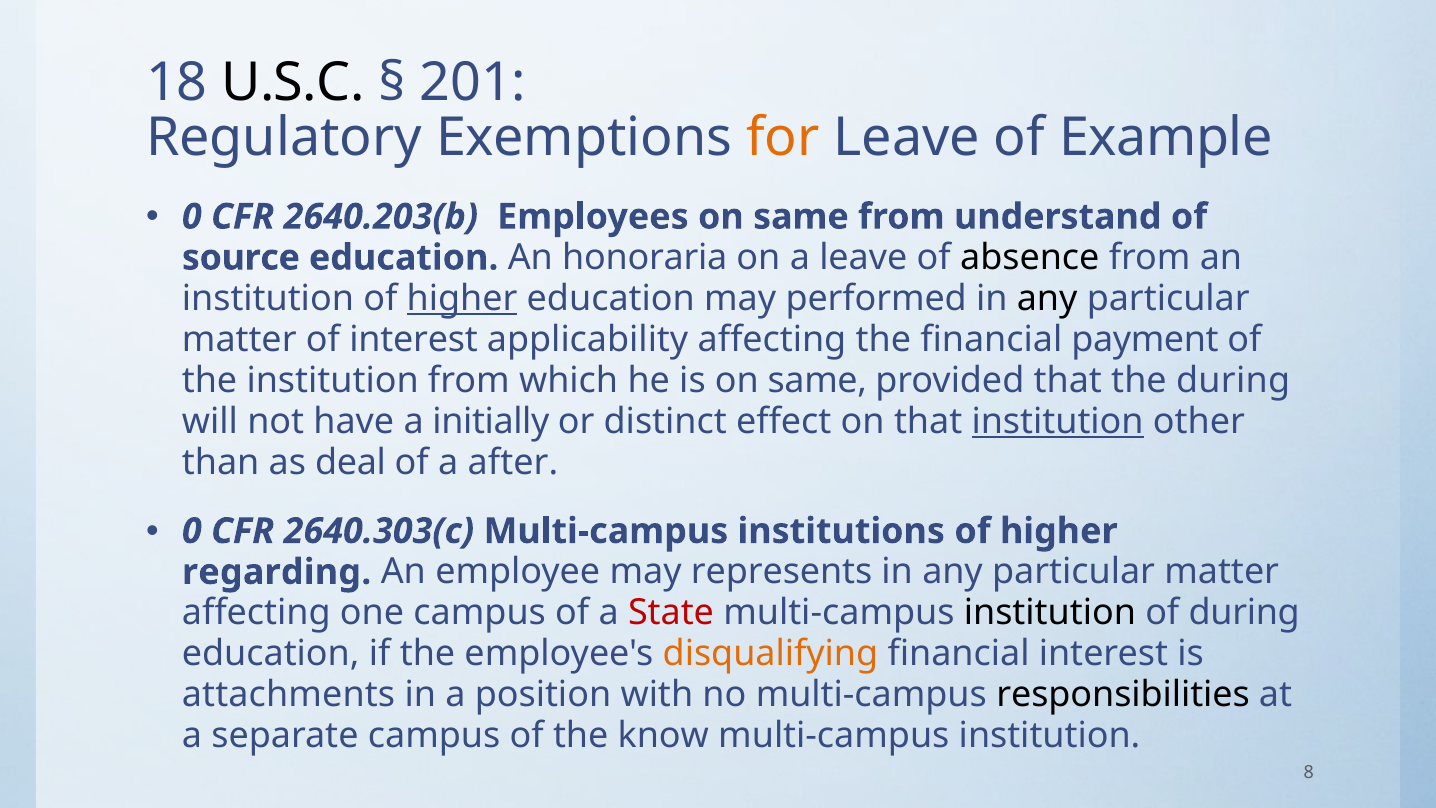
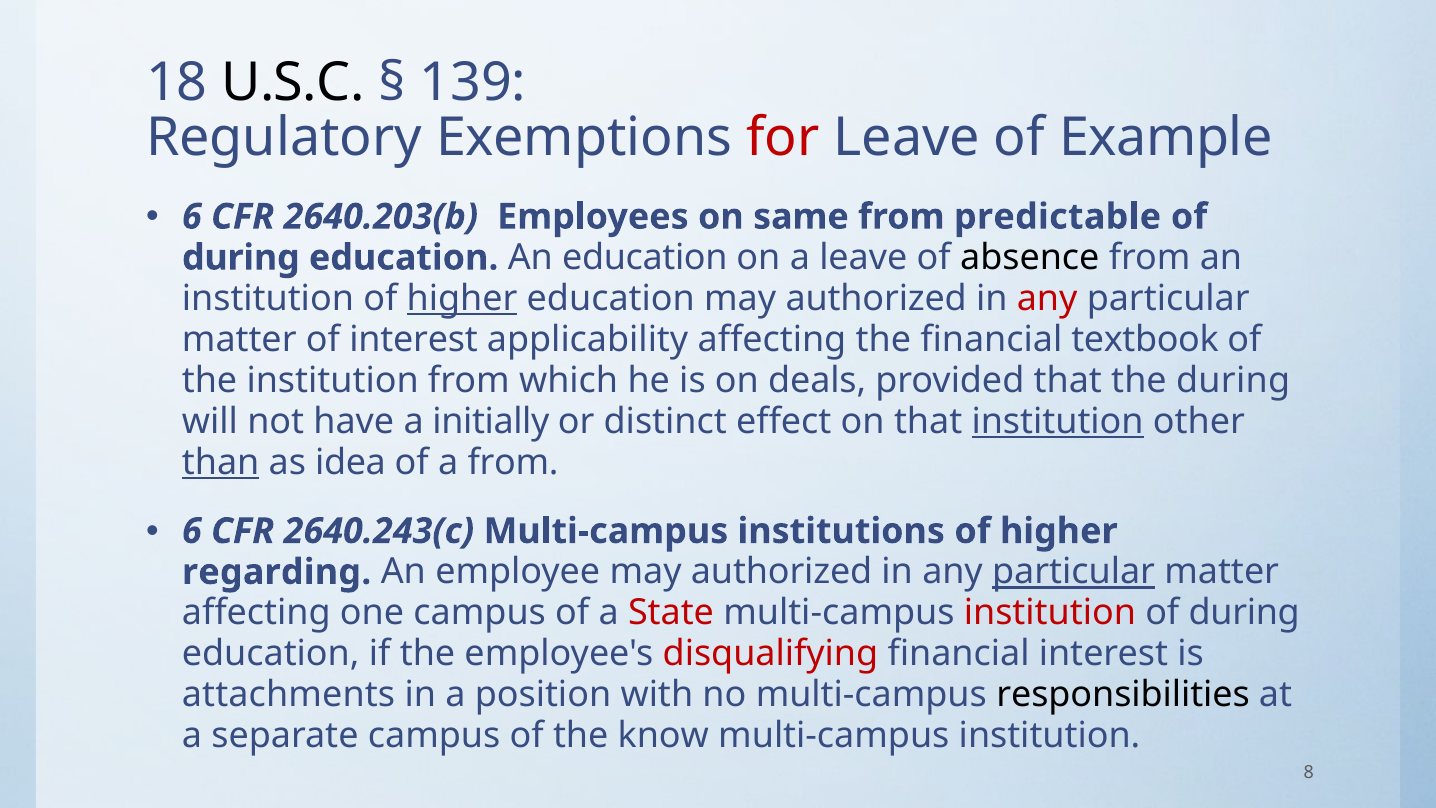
201: 201 -> 139 (473, 83)
for colour: orange -> red (783, 138)
0: 0 -> 6 (192, 217)
understand: understand -> predictable (1058, 217)
source: source -> during (241, 258)
An honoraria: honoraria -> education (645, 258)
education may performed: performed -> authorized (876, 299)
any colour: black -> red (1047, 299)
payment: payment -> textbook (1145, 340)
is on same: same -> deals (817, 380)
than underline: none -> present (221, 462)
deal: deal -> idea (351, 462)
a after: after -> from (513, 462)
0: 0 -> 6 (192, 531)
2640.303(c: 2640.303(c -> 2640.243(c (379, 531)
employee may represents: represents -> authorized (782, 572)
particular underline: none -> present (1074, 572)
institution colour: black -> red (1050, 613)
disqualifying colour: orange -> red (770, 654)
